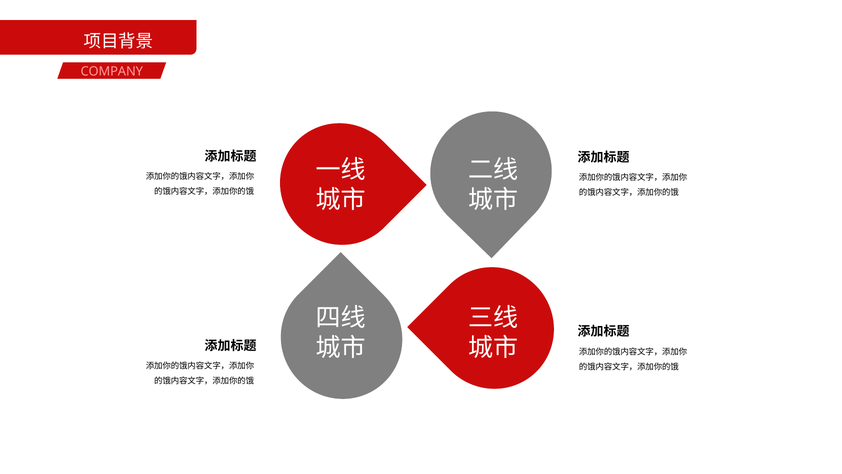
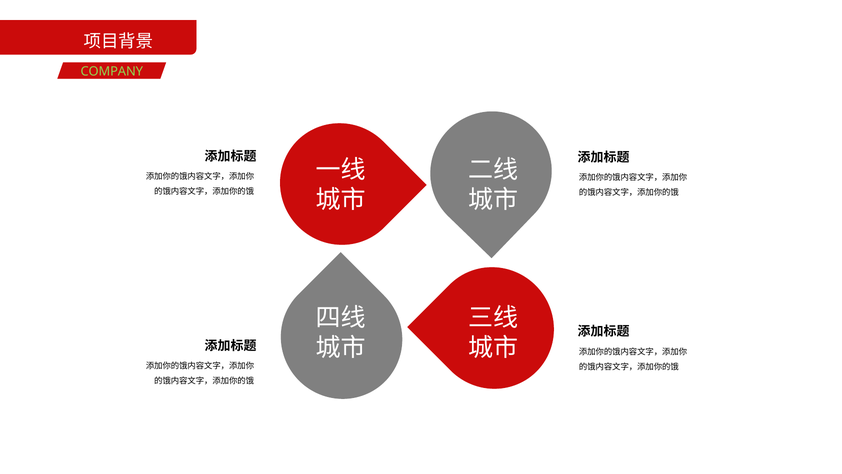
COMPANY colour: pink -> light green (112, 71)
